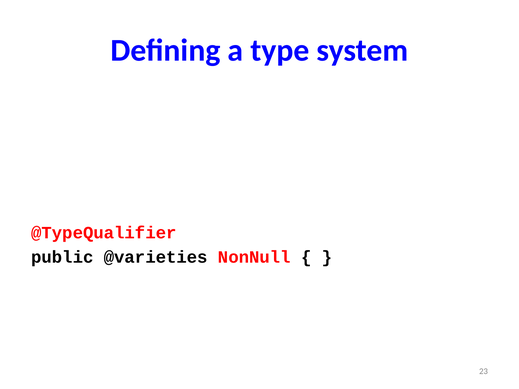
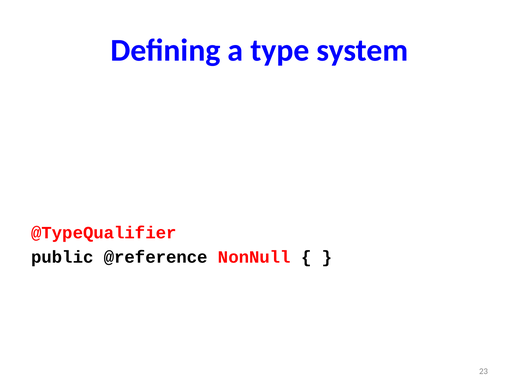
@varieties: @varieties -> @reference (156, 257)
